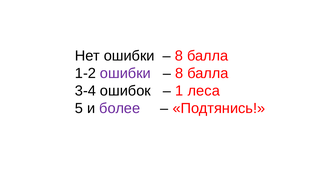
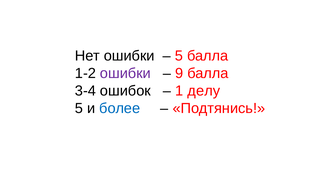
8: 8 -> 5 (179, 56)
8: 8 -> 9 (179, 73)
леса: леса -> делу (204, 91)
более colour: purple -> blue (120, 108)
